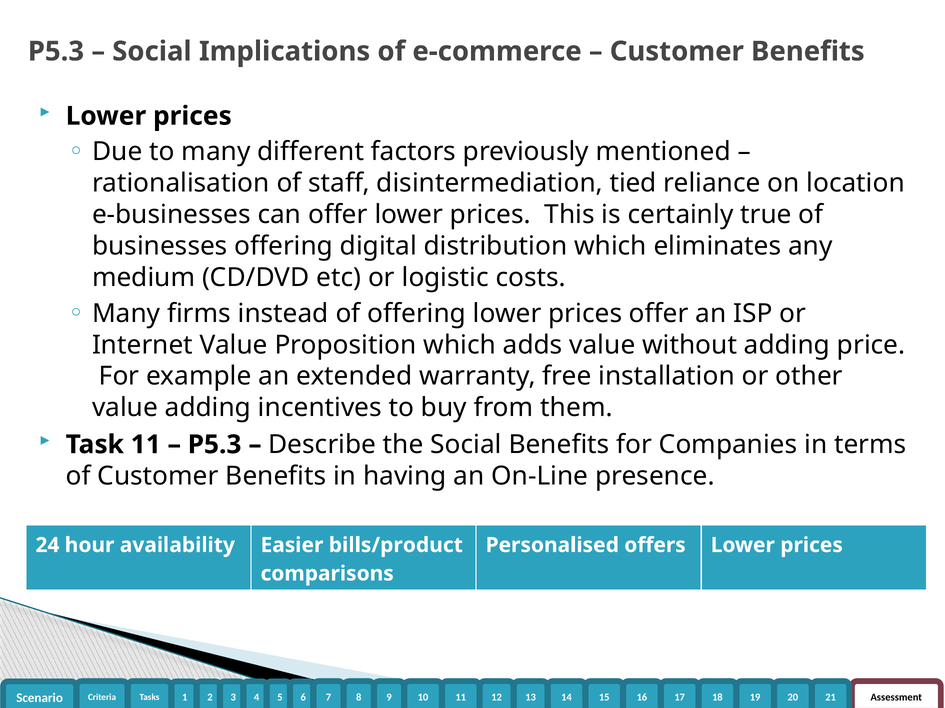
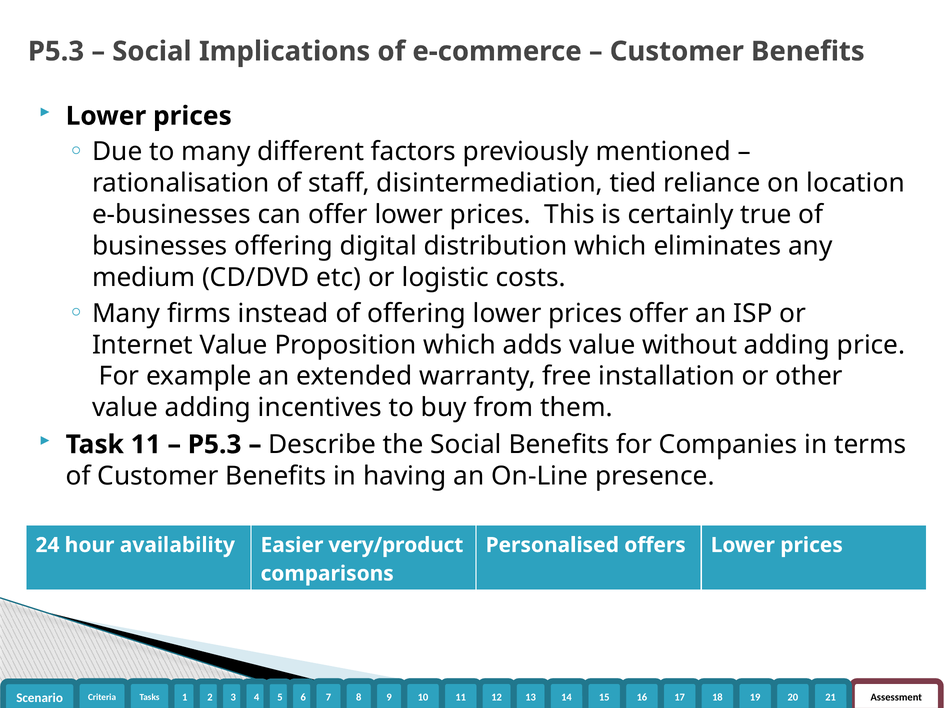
bills/product: bills/product -> very/product (396, 546)
